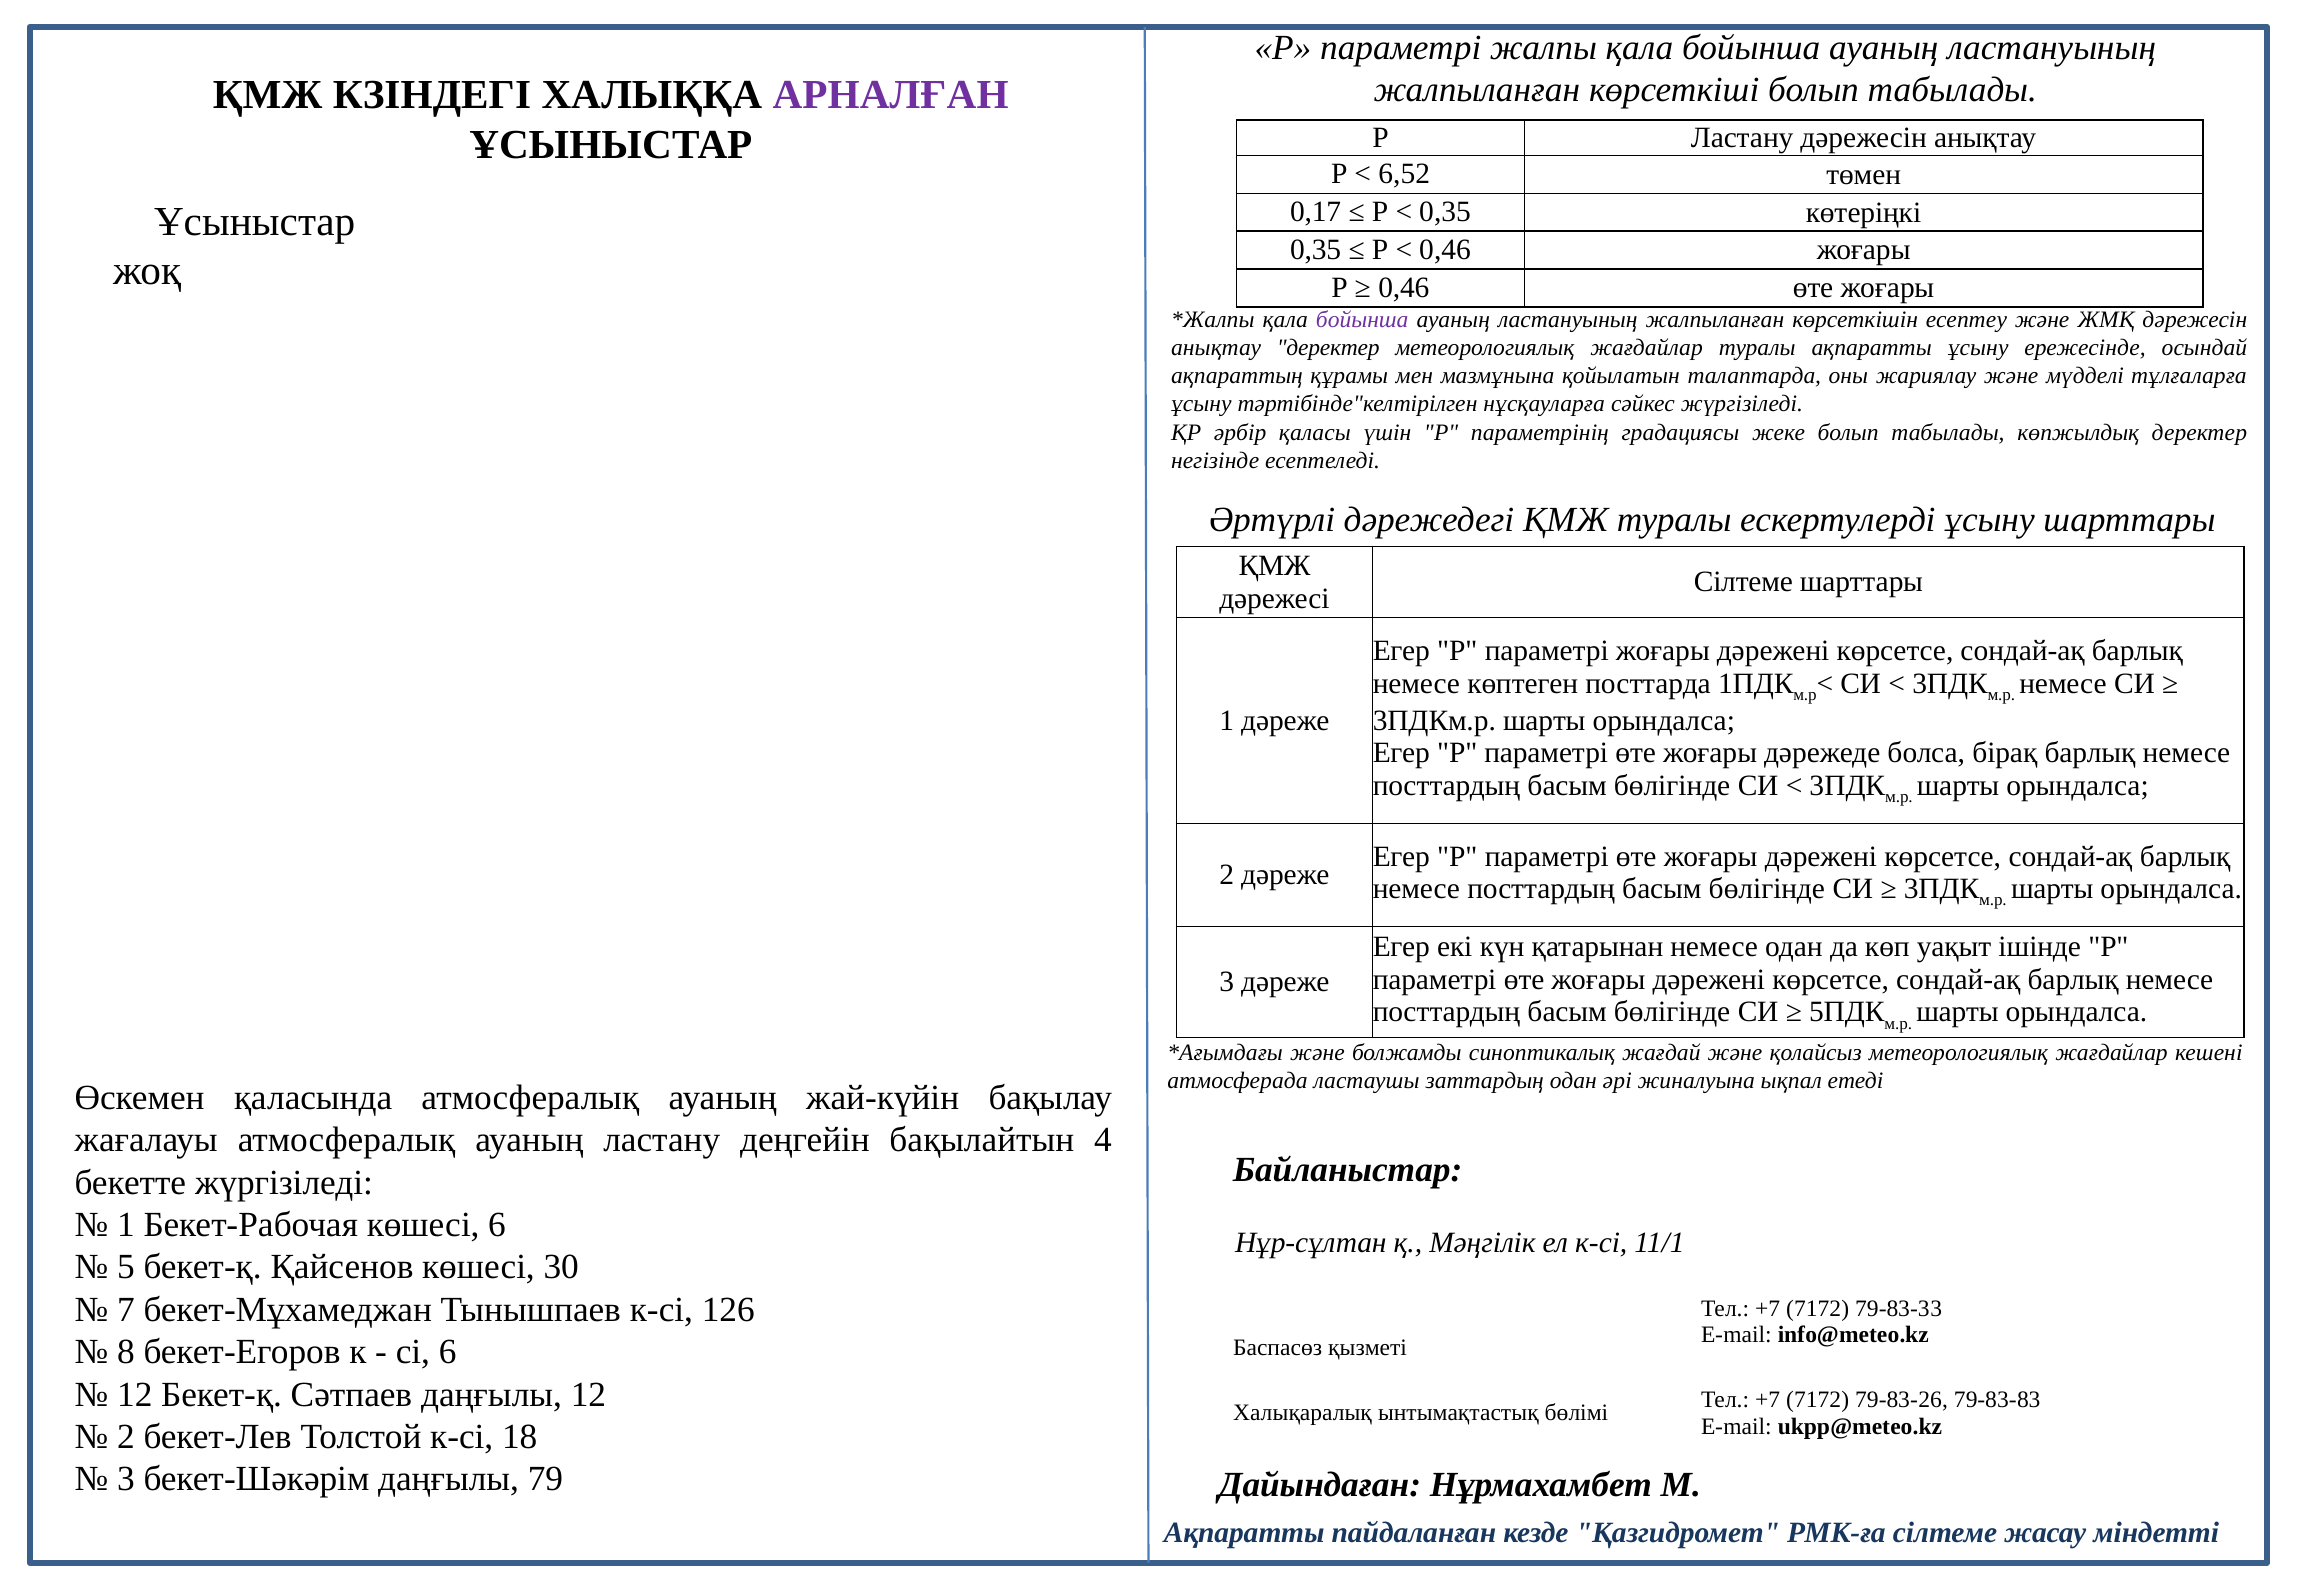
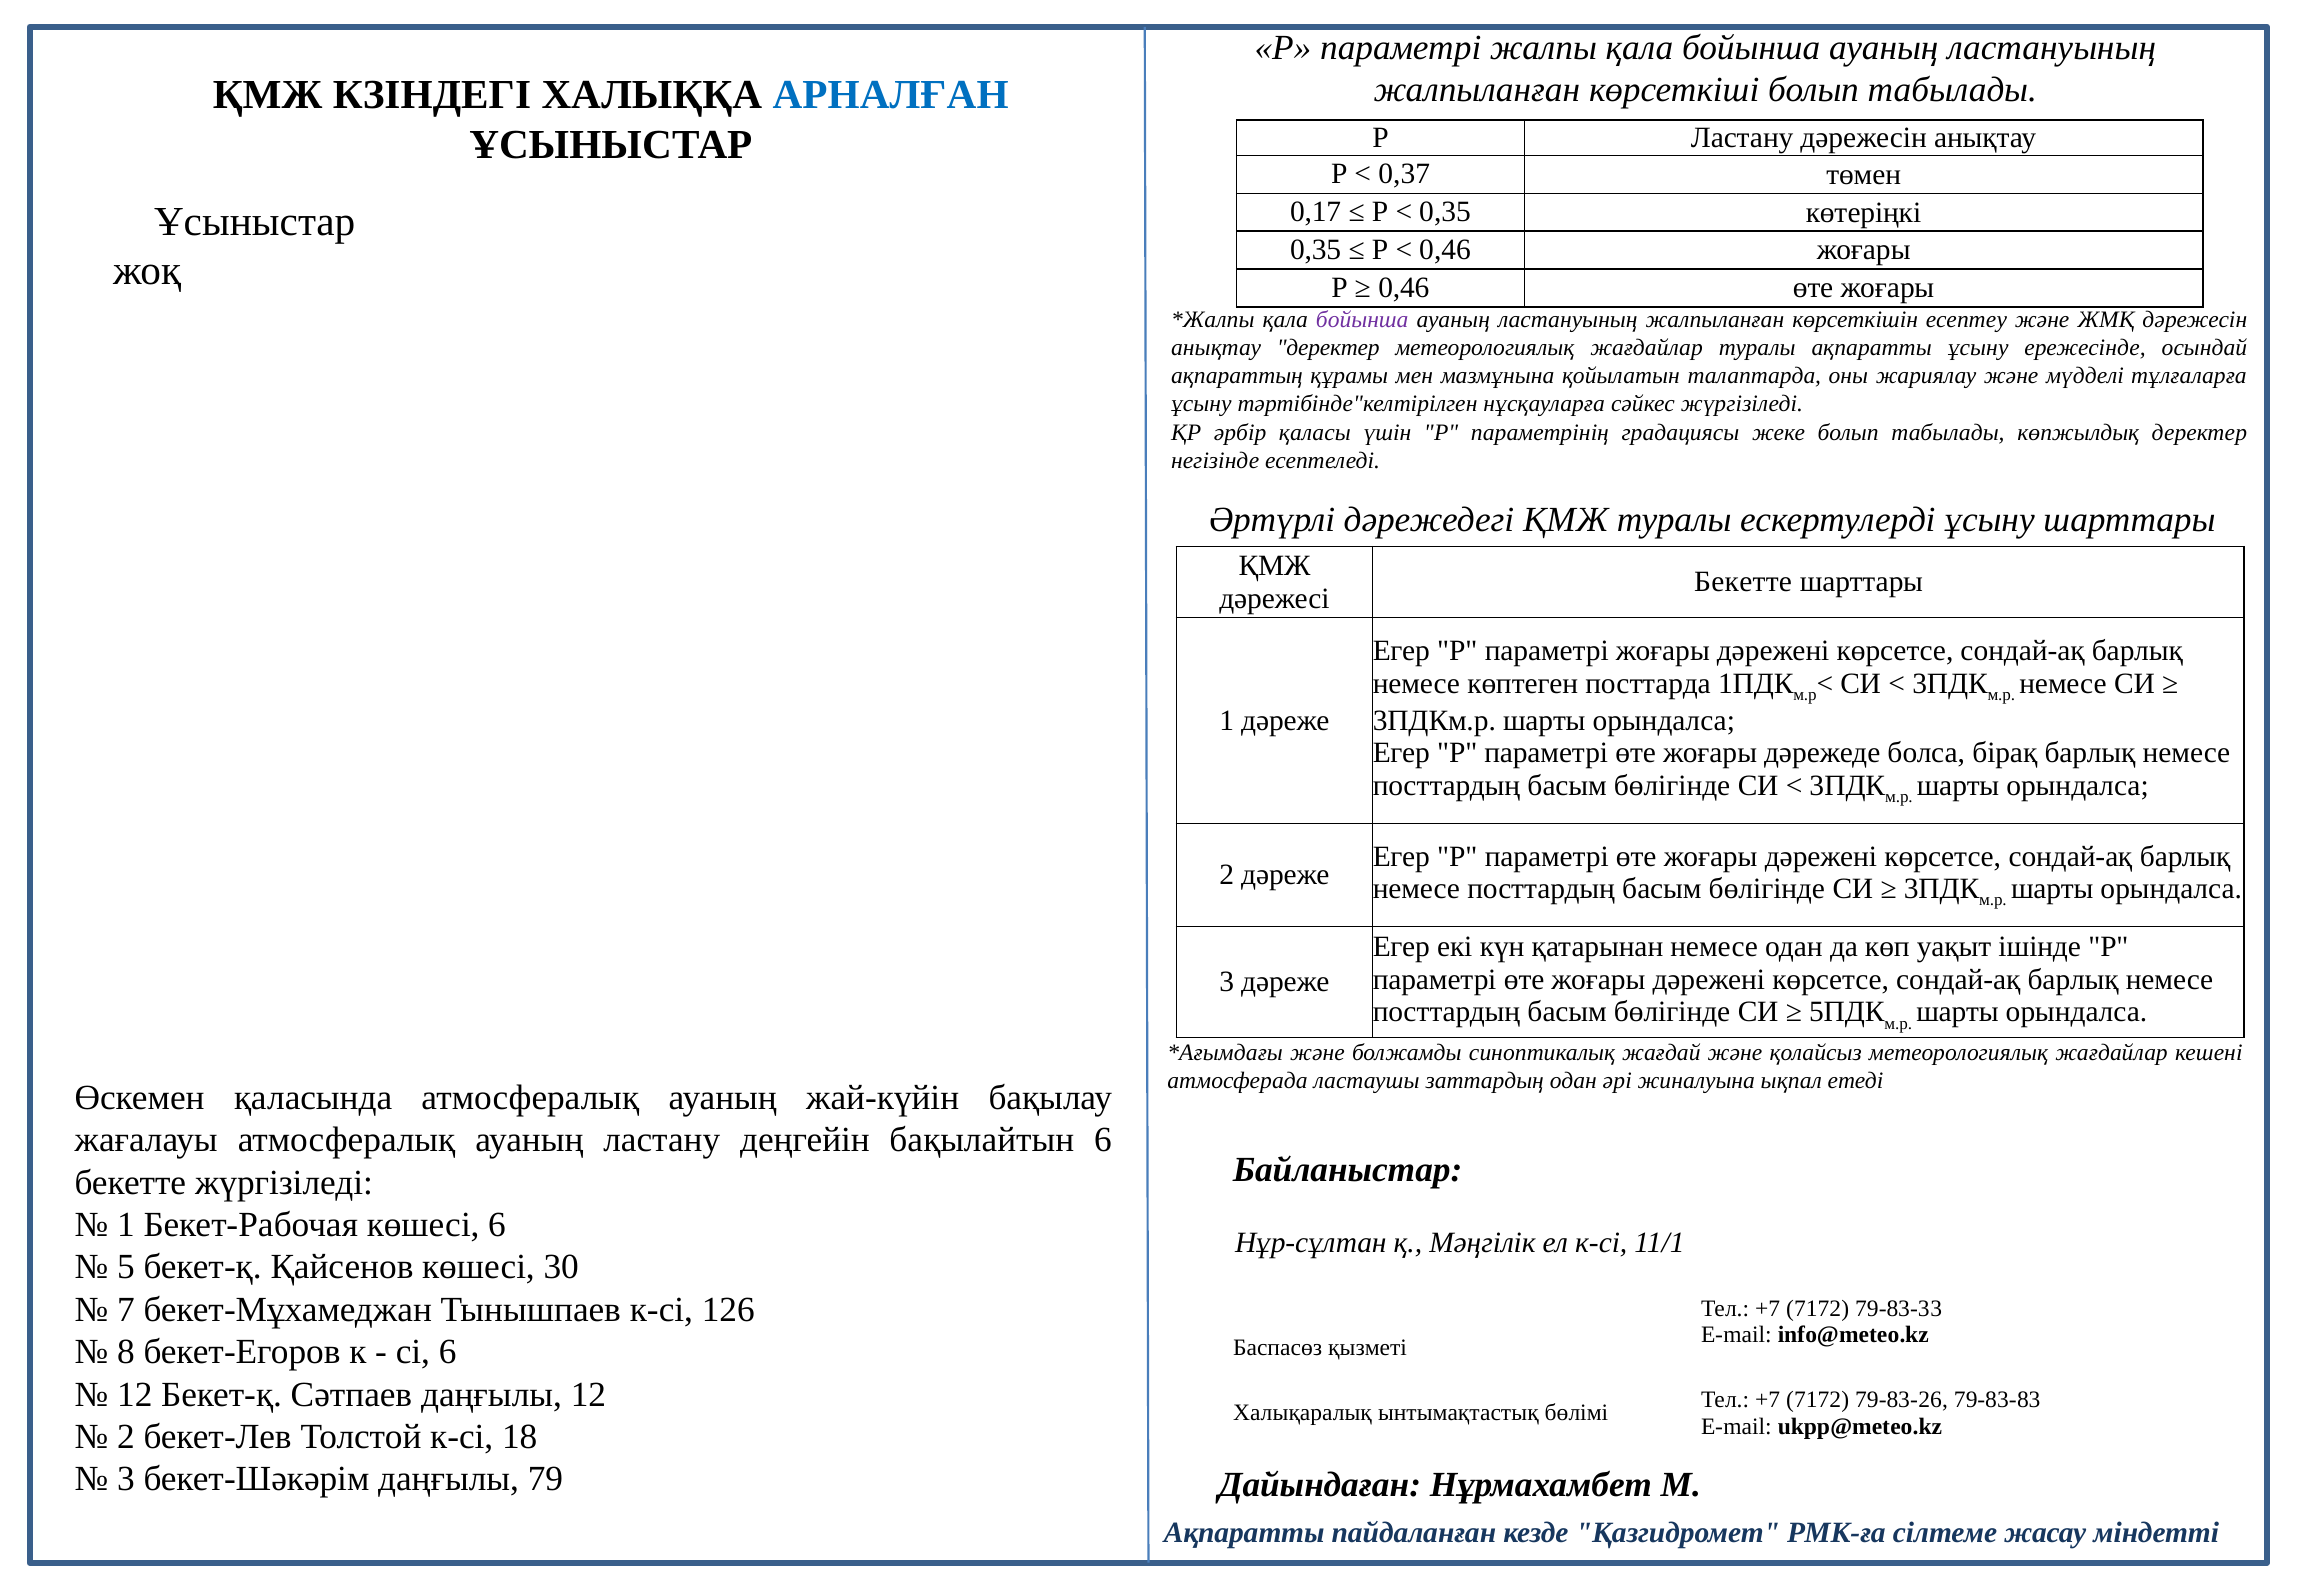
АРНАЛҒАН colour: purple -> blue (891, 95)
6,52: 6,52 -> 0,37 (1404, 174)
Сілтеме: Сілтеме -> Бекетте (1743, 582)
бақылайтын 4: 4 -> 6 (1103, 1140)
